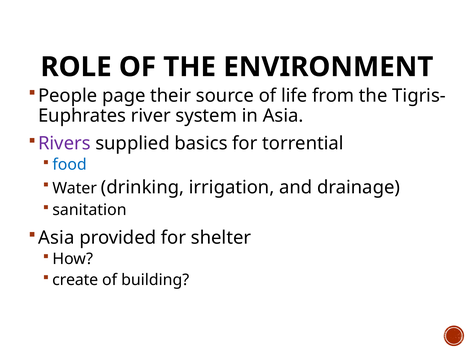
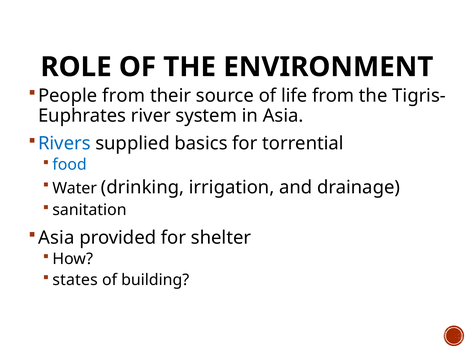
People page: page -> from (124, 96)
Rivers colour: purple -> blue (64, 143)
create: create -> states (75, 280)
